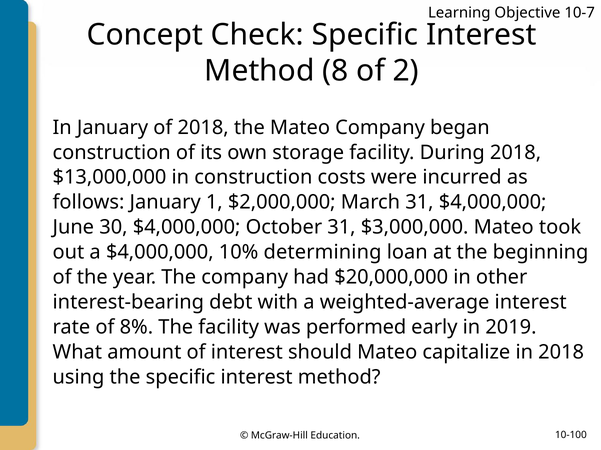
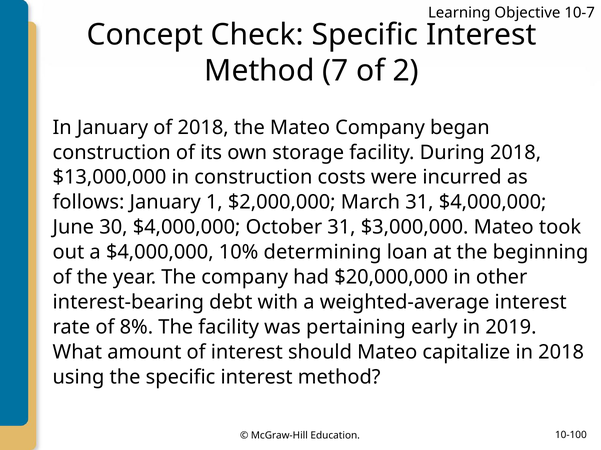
8: 8 -> 7 (336, 71)
performed: performed -> pertaining (356, 328)
